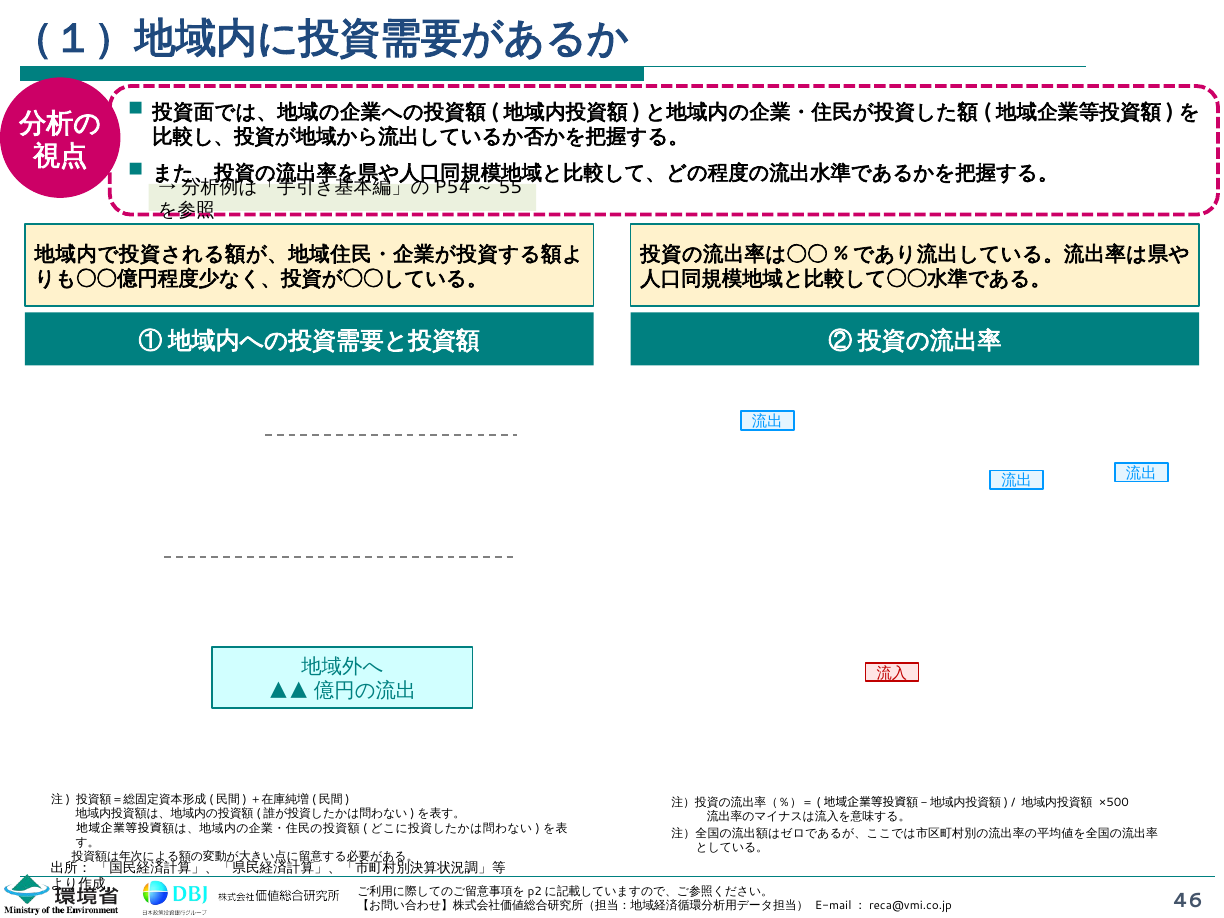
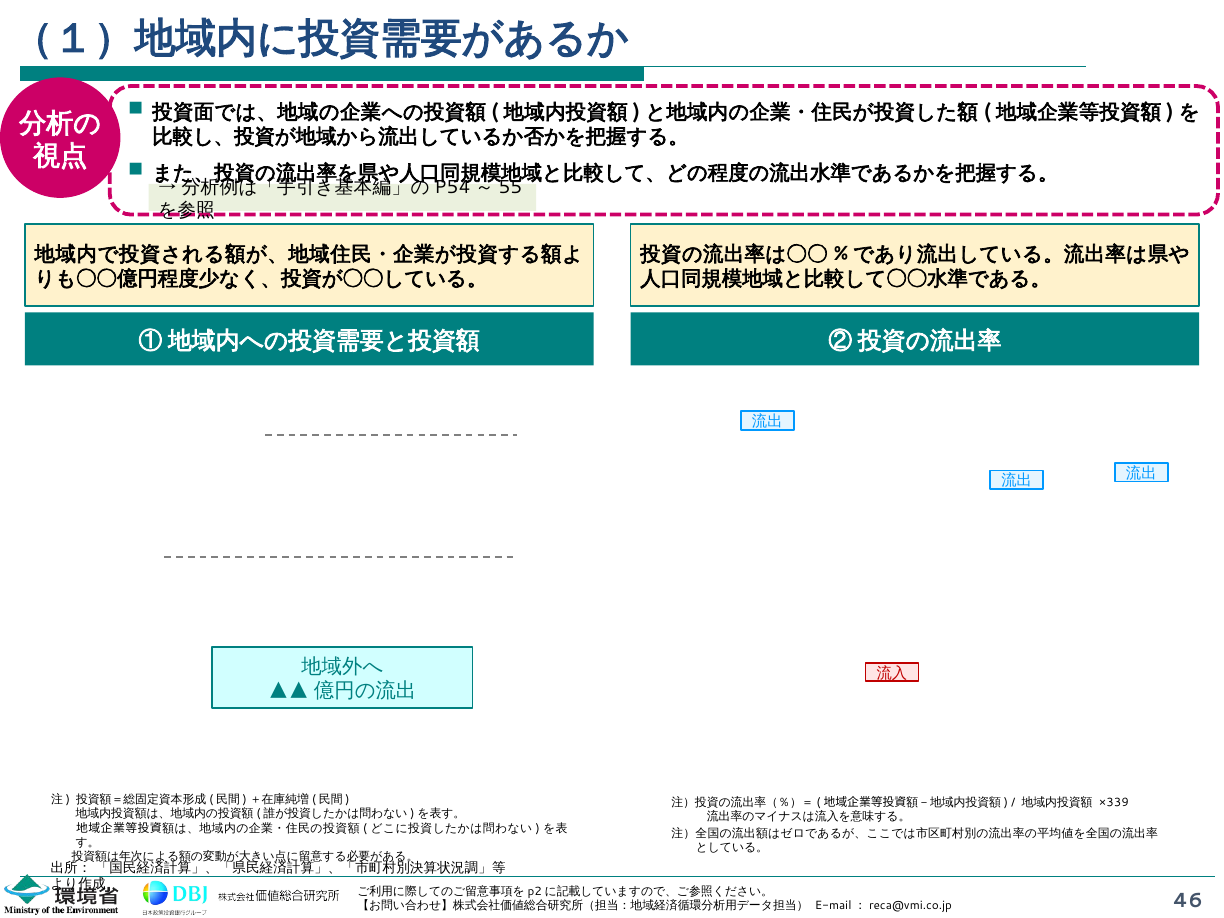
×500: ×500 -> ×339 (1114, 803)
